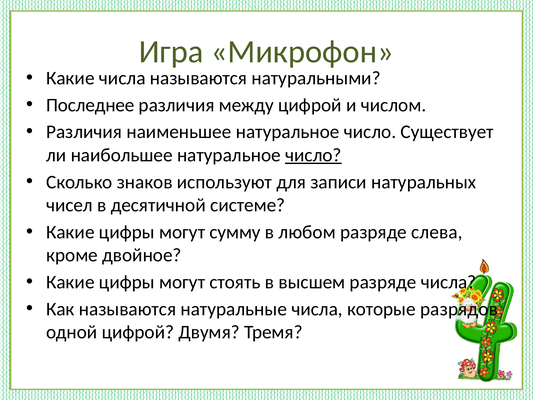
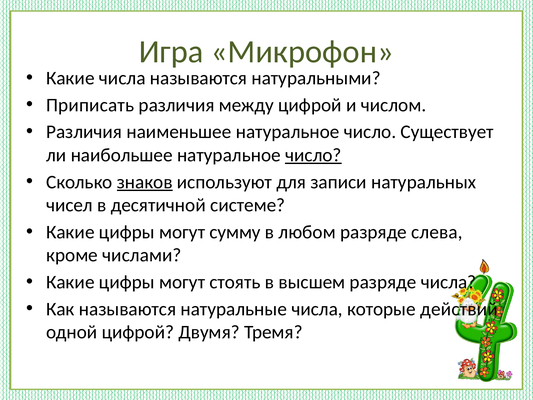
Последнее: Последнее -> Приписать (90, 105)
знаков underline: none -> present (145, 182)
двойное: двойное -> числами (142, 255)
разрядов: разрядов -> действий (459, 309)
